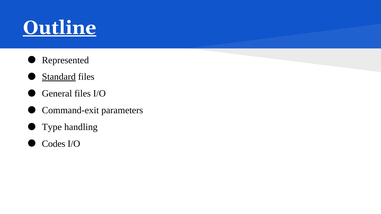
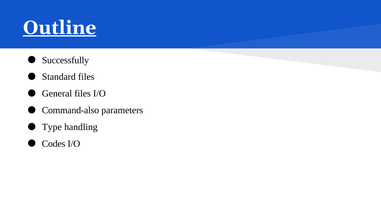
Represented: Represented -> Successfully (65, 60)
Standard underline: present -> none (59, 77)
Command-exit: Command-exit -> Command-also (70, 110)
